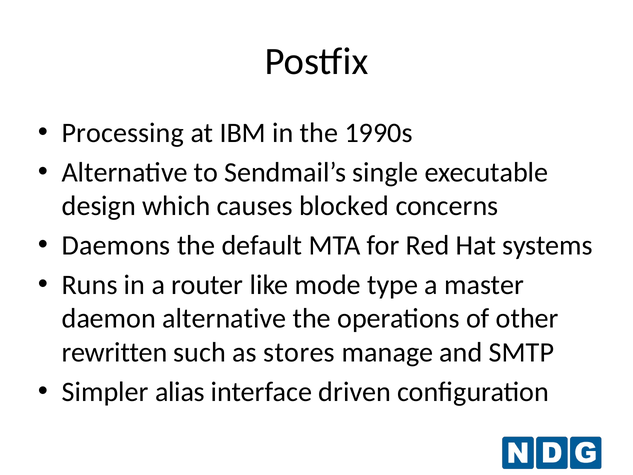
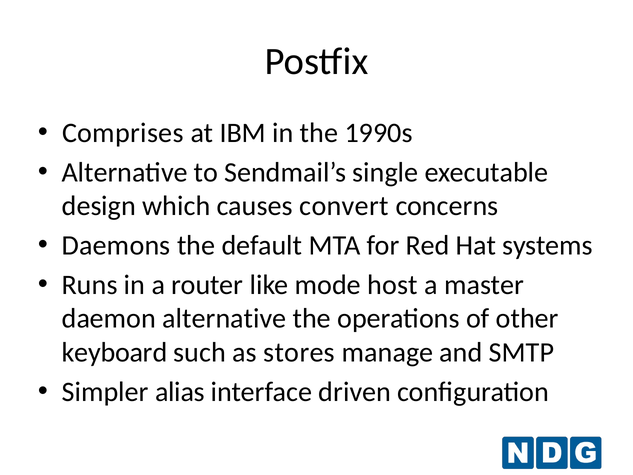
Processing: Processing -> Comprises (123, 133)
blocked: blocked -> convert (344, 206)
type: type -> host (393, 285)
rewritten: rewritten -> keyboard (115, 352)
